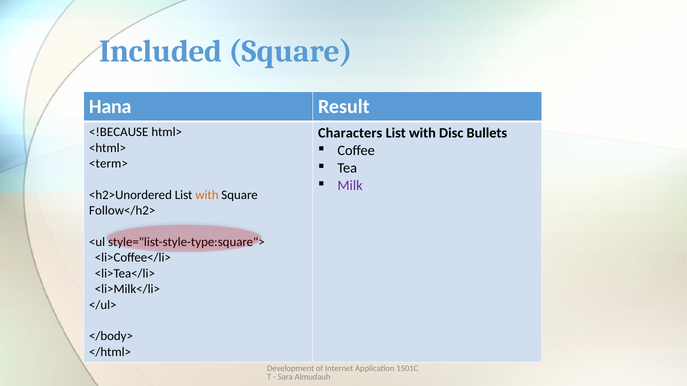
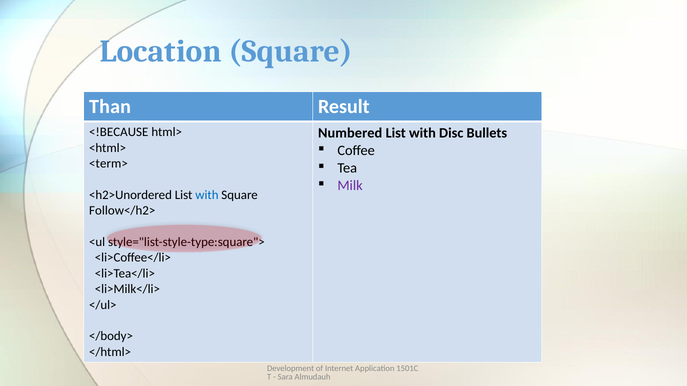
Included: Included -> Location (161, 51)
Hana: Hana -> Than (110, 107)
Characters: Characters -> Numbered (350, 133)
with colour: orange -> blue (207, 195)
